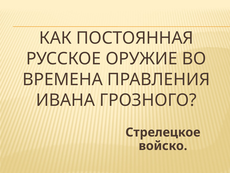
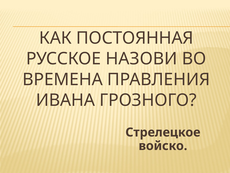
ОРУЖИЕ: ОРУЖИЕ -> НАЗОВИ (141, 59)
